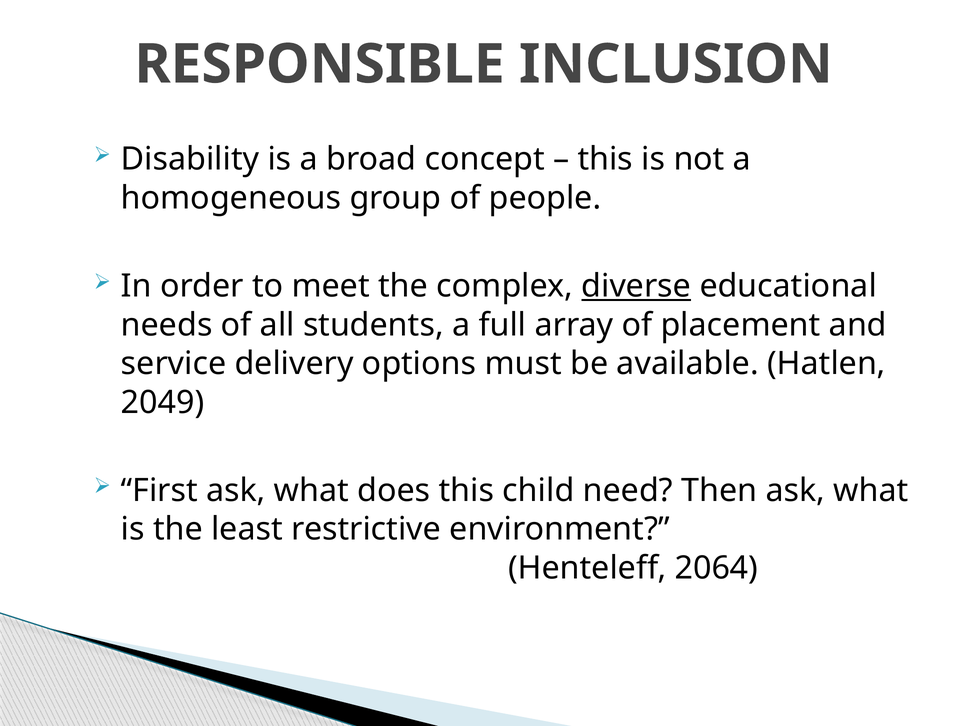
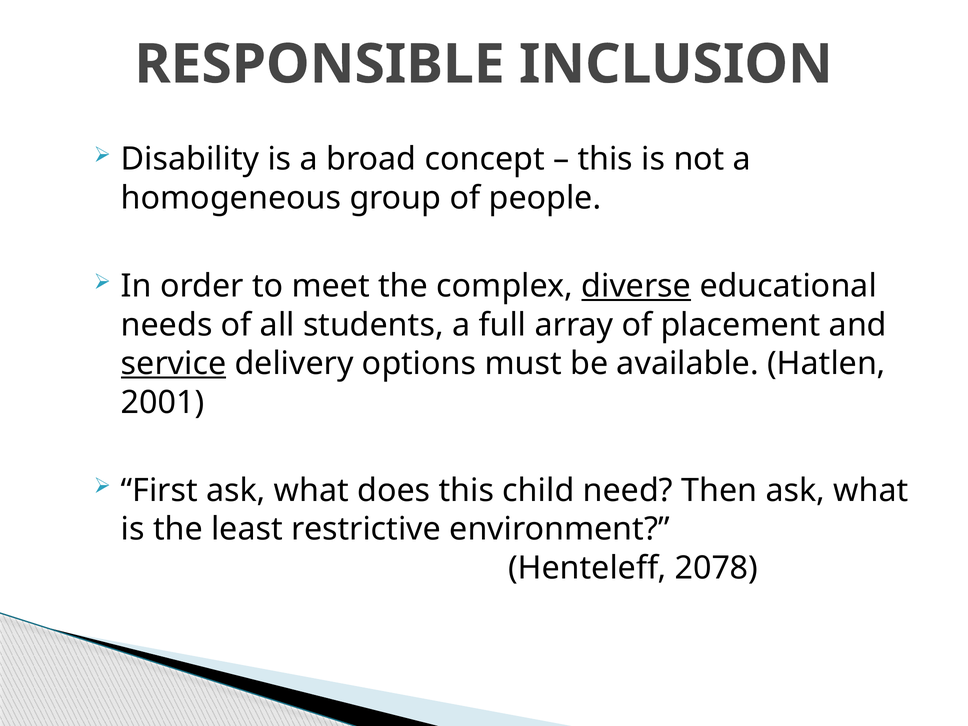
service underline: none -> present (174, 364)
2049: 2049 -> 2001 (163, 402)
2064: 2064 -> 2078 (716, 568)
